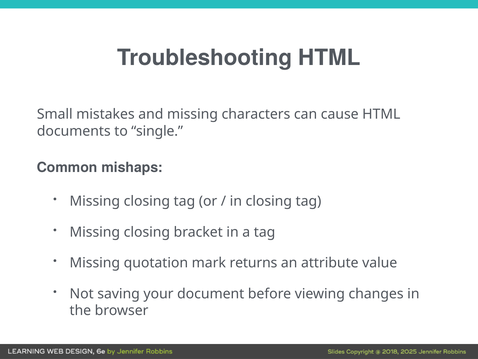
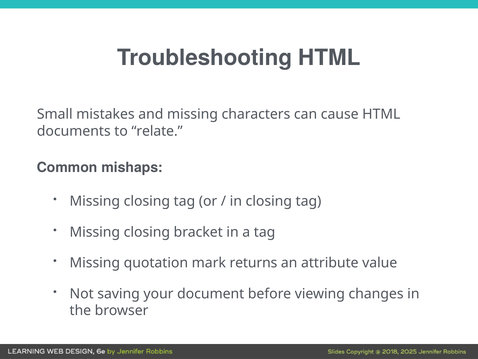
single: single -> relate (157, 131)
